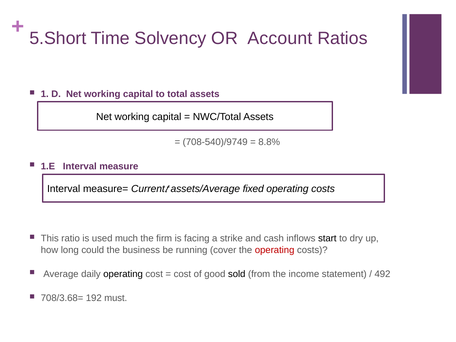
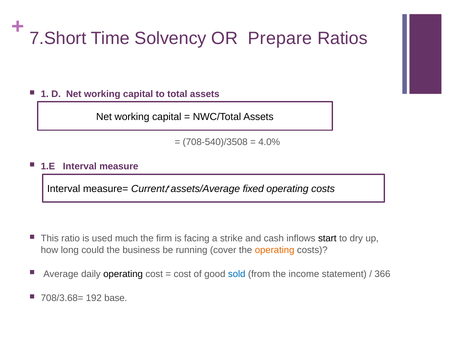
5.Short: 5.Short -> 7.Short (58, 38)
Account: Account -> Prepare (280, 38)
708-540)/9749: 708-540)/9749 -> 708-540)/3508 (215, 142)
8.8%: 8.8% -> 4.0% (269, 142)
operating colour: red -> orange (275, 250)
sold colour: black -> blue (237, 274)
492: 492 -> 366 (382, 274)
must: must -> base (116, 298)
